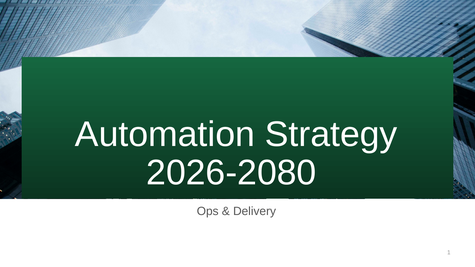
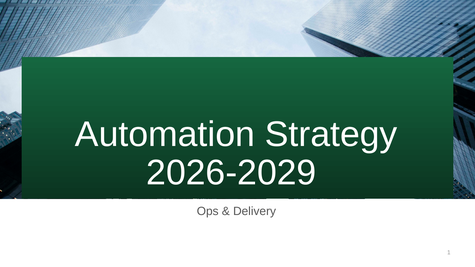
2026-2080: 2026-2080 -> 2026-2029 (231, 173)
